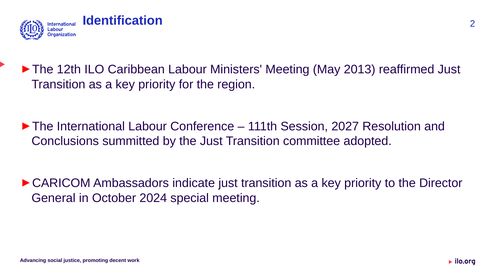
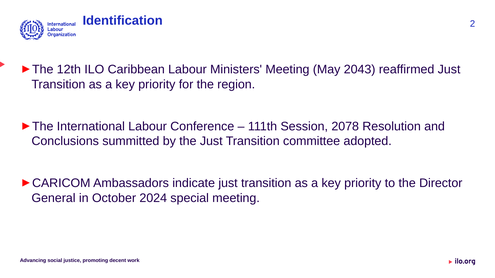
2013: 2013 -> 2043 (360, 70)
2027: 2027 -> 2078 (345, 126)
